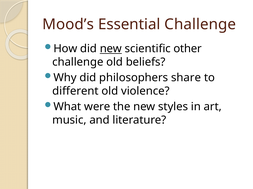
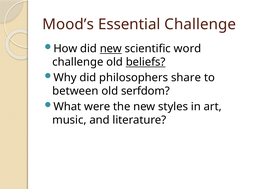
other: other -> word (188, 49)
beliefs underline: none -> present (146, 62)
different: different -> between (75, 91)
violence: violence -> serfdom (145, 91)
